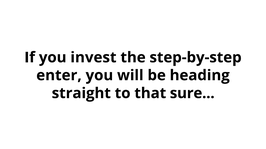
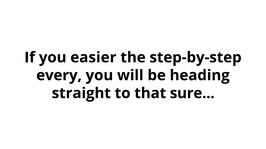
invest: invest -> easier (93, 58)
enter: enter -> every (59, 76)
